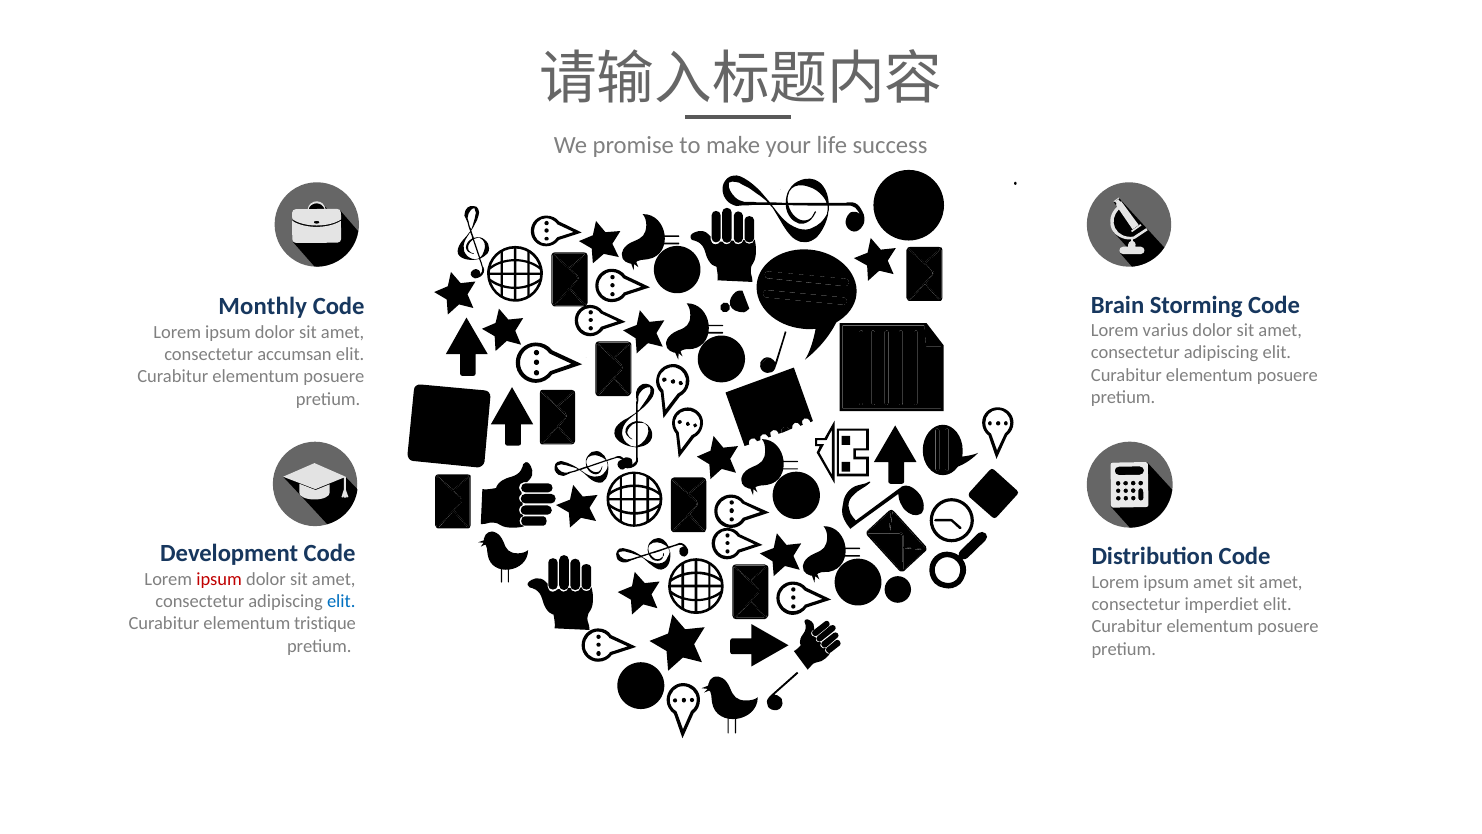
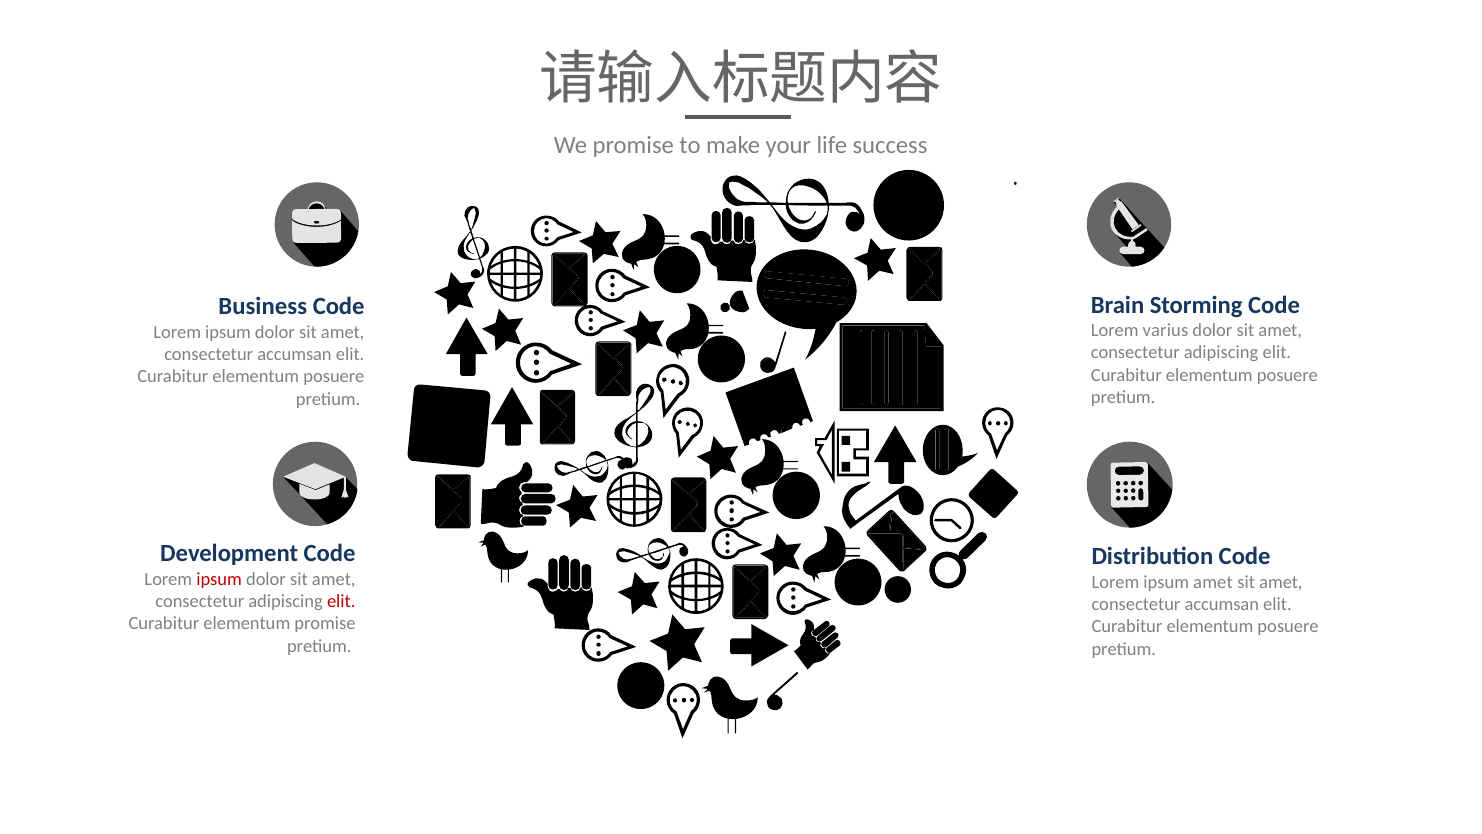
Monthly: Monthly -> Business (263, 307)
elit colour: blue -> red (341, 601)
imperdiet: imperdiet -> accumsan (1222, 604)
elementum tristique: tristique -> promise (325, 624)
